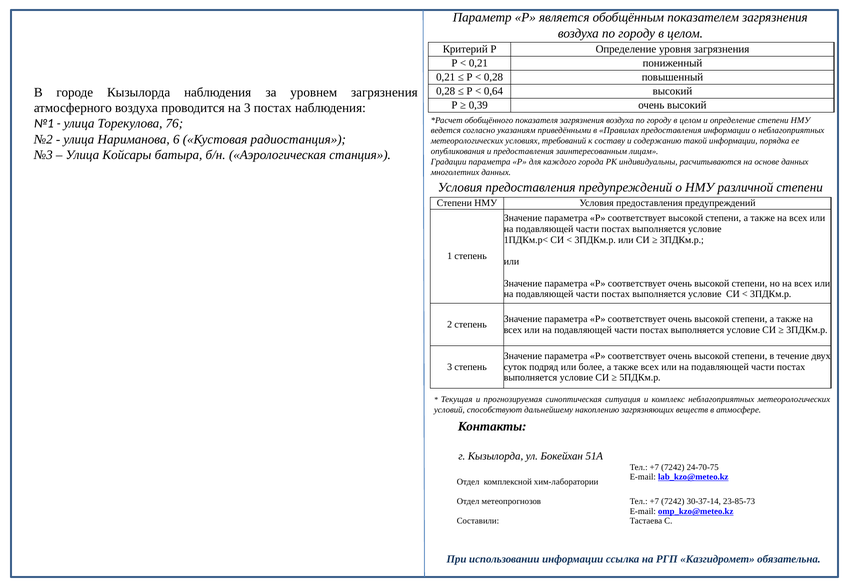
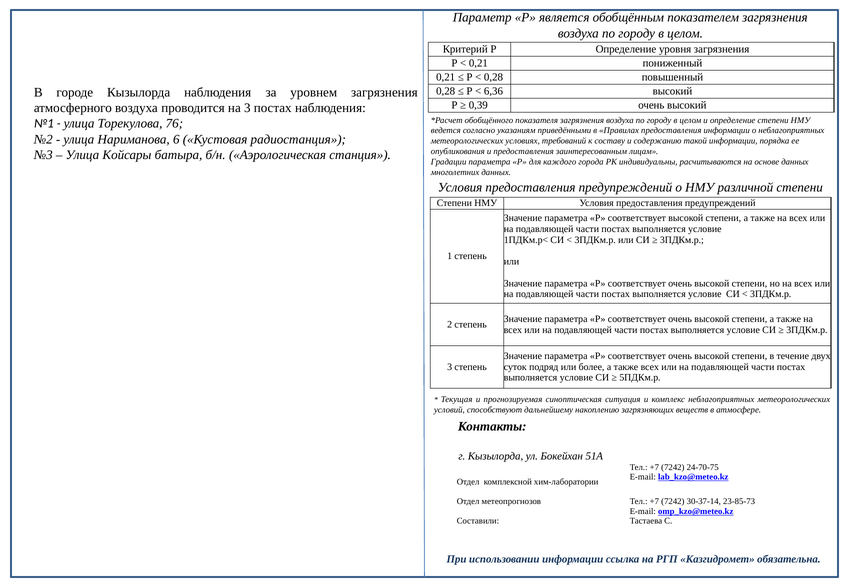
0,64: 0,64 -> 6,36 (493, 91)
